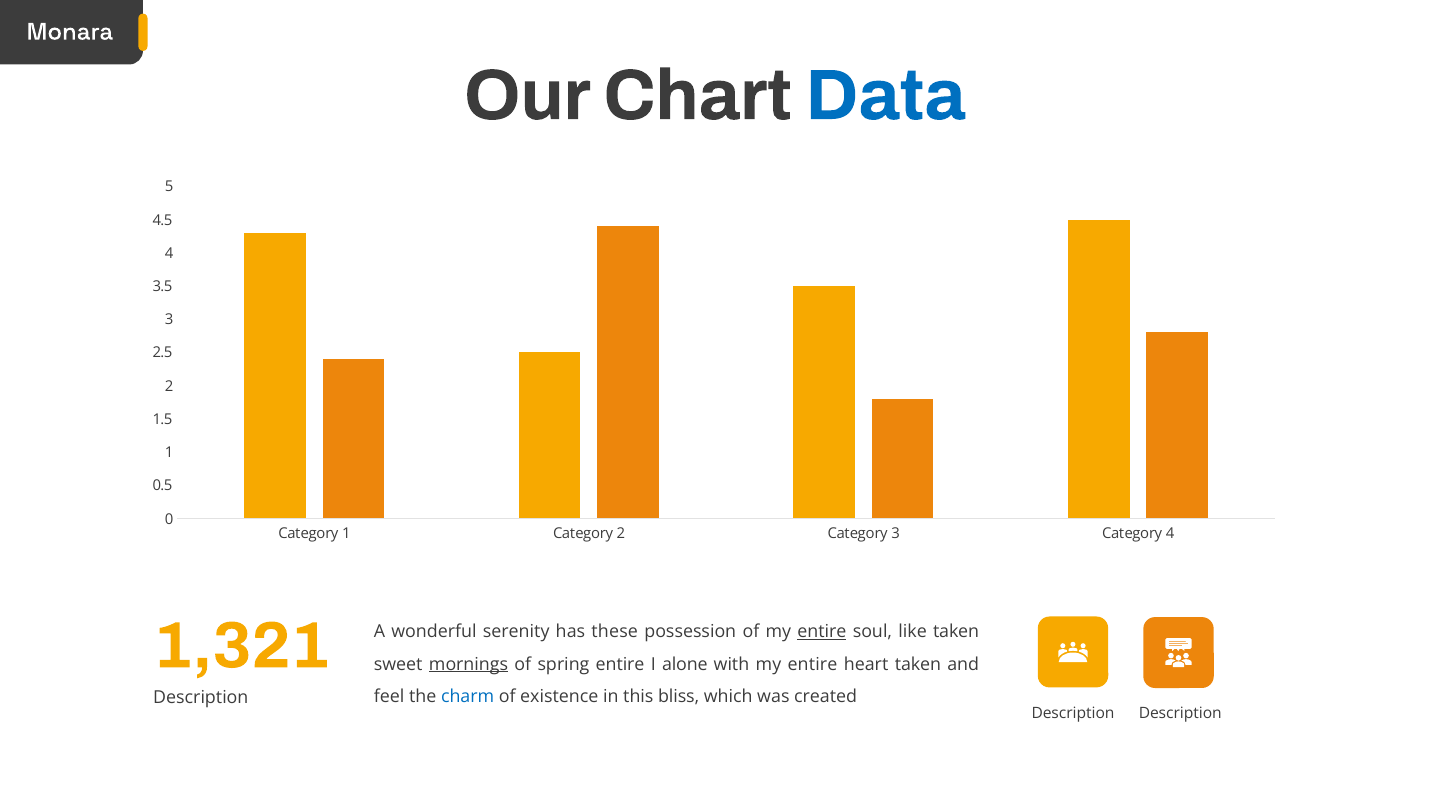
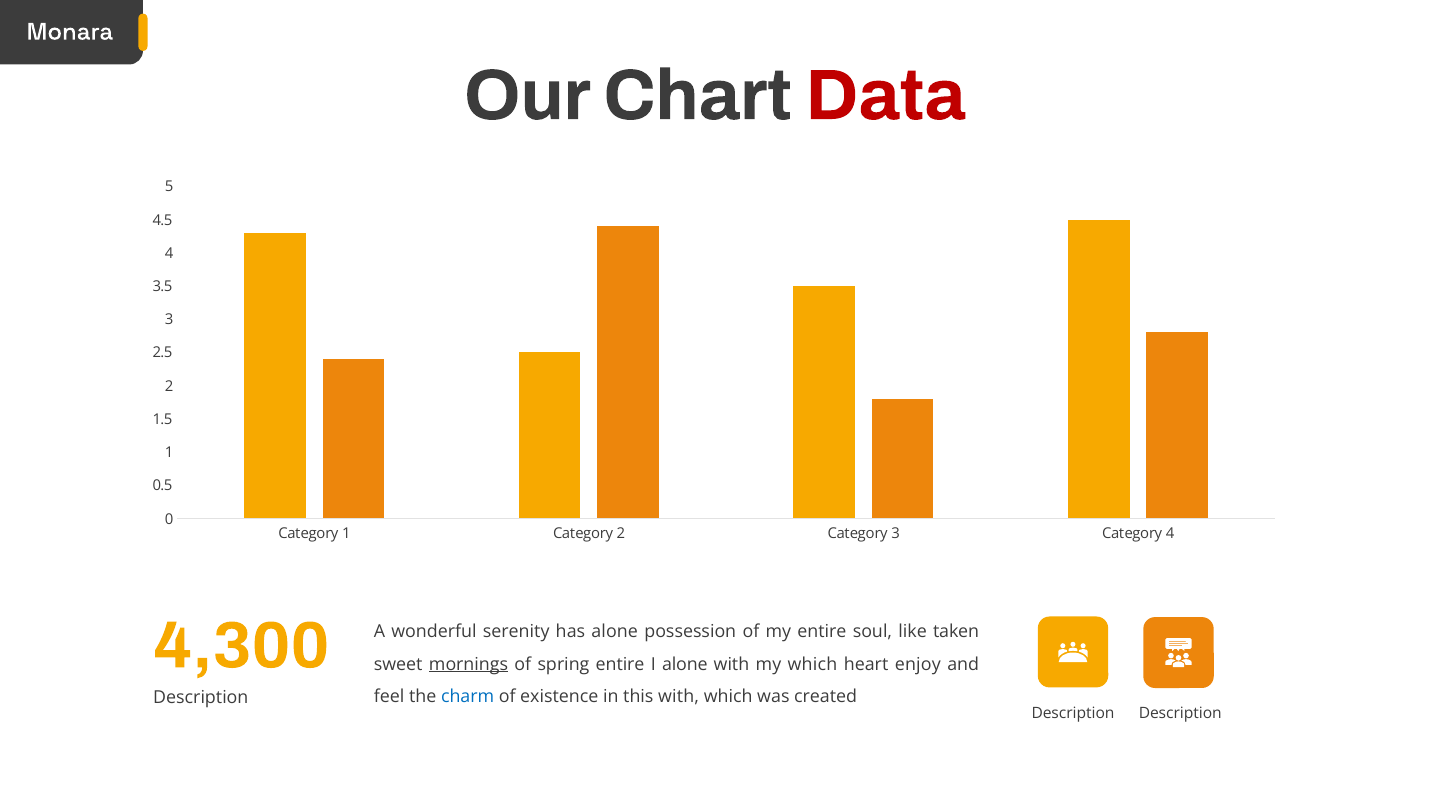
Data colour: blue -> red (886, 96)
has these: these -> alone (615, 632)
entire underline: present -> none (822, 632)
1,321: 1,321 -> 4,300 (241, 646)
with my entire: entire -> which (812, 664)
heart taken: taken -> enjoy (918, 664)
this bliss: bliss -> with (679, 697)
